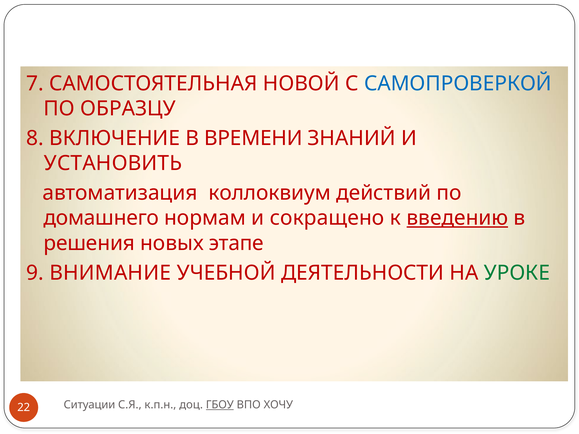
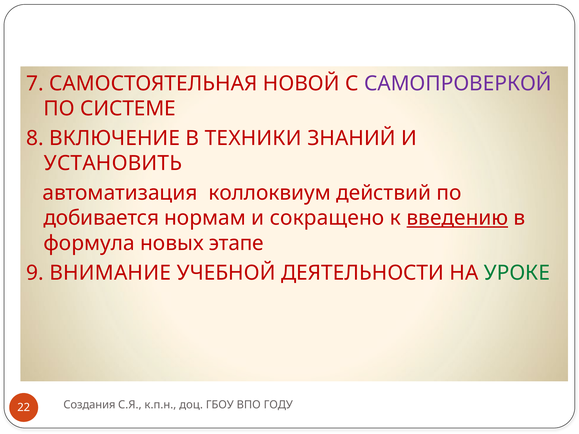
САМОПРОВЕРКОЙ colour: blue -> purple (458, 84)
ОБРАЗЦУ: ОБРАЗЦУ -> СИСТЕМЕ (128, 109)
ВРЕМЕНИ: ВРЕМЕНИ -> ТЕХНИКИ (253, 138)
домашнего: домашнего -> добивается (101, 218)
решения: решения -> формула (89, 243)
Ситуации: Ситуации -> Создания (89, 405)
ГБОУ underline: present -> none (220, 405)
ХОЧУ: ХОЧУ -> ГОДУ (278, 405)
